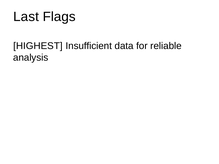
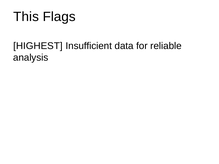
Last: Last -> This (26, 17)
